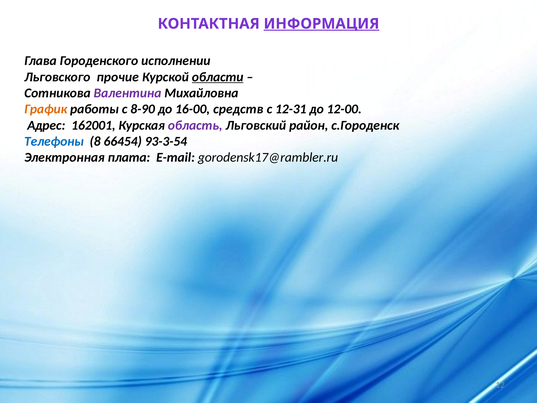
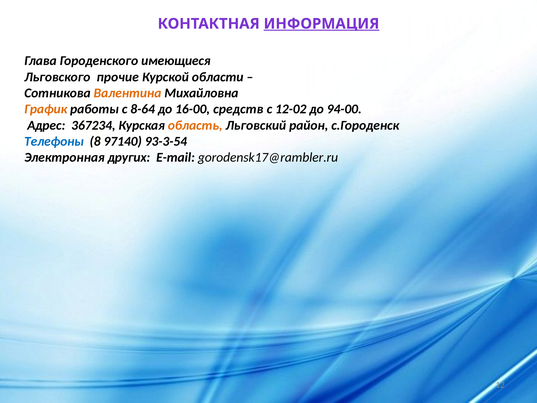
исполнении: исполнении -> имеющиеся (176, 61)
области underline: present -> none (218, 77)
Валентина colour: purple -> orange (127, 93)
8-90: 8-90 -> 8-64 (143, 109)
12-31: 12-31 -> 12-02 (291, 109)
12-00: 12-00 -> 94-00 (344, 109)
162001: 162001 -> 367234 (93, 125)
область colour: purple -> orange (195, 125)
66454: 66454 -> 97140 (123, 141)
плата: плата -> других (129, 157)
